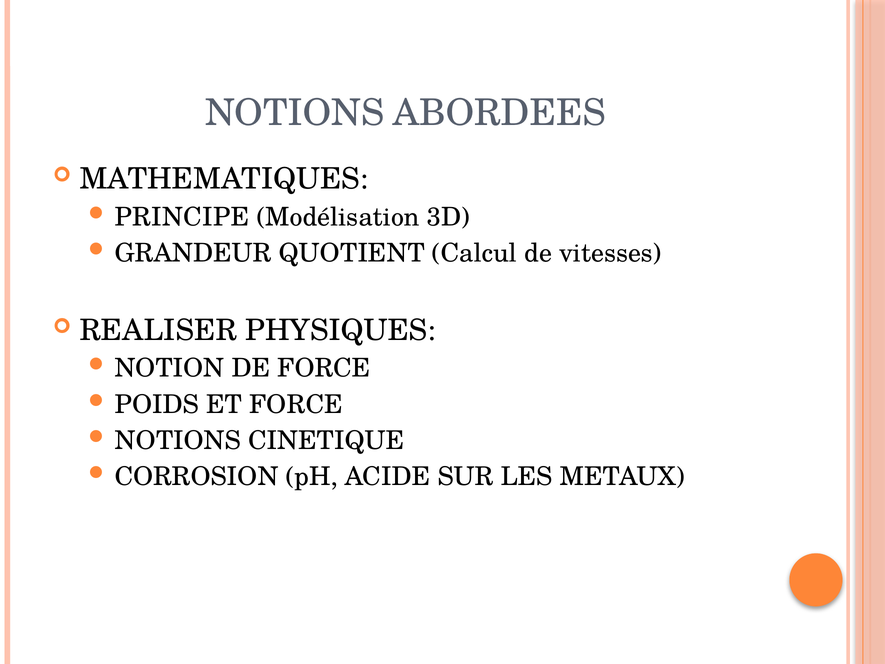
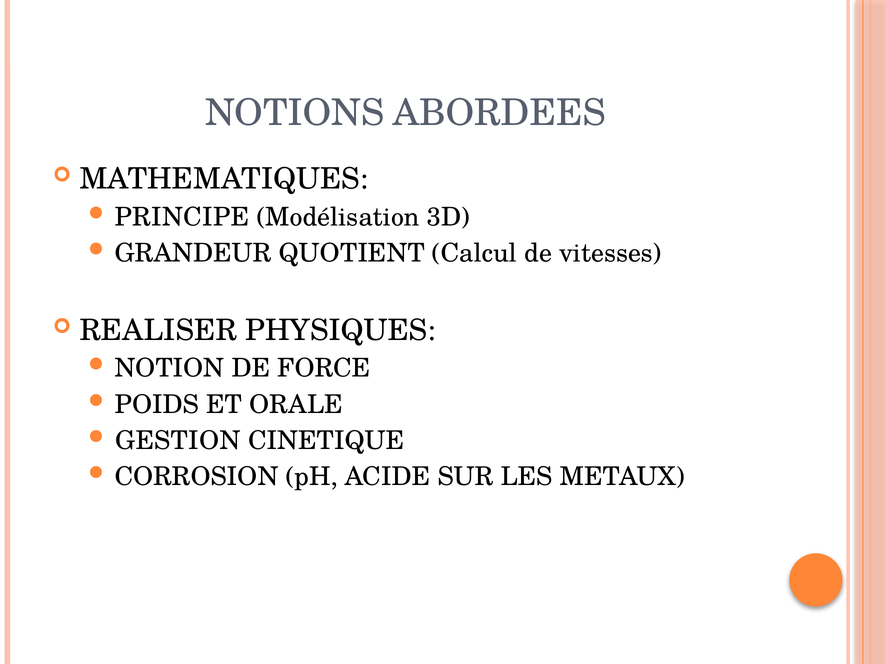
ET FORCE: FORCE -> ORALE (296, 404)
NOTIONS: NOTIONS -> GESTION (178, 441)
